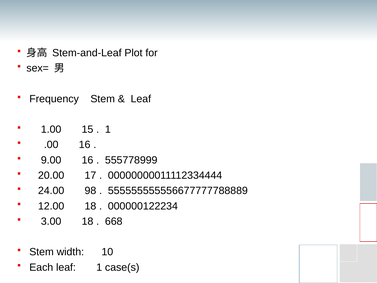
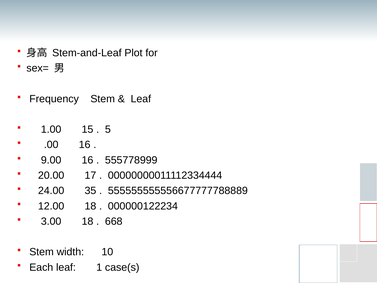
1: 1 -> 5 (108, 129)
98: 98 -> 35 (90, 191)
